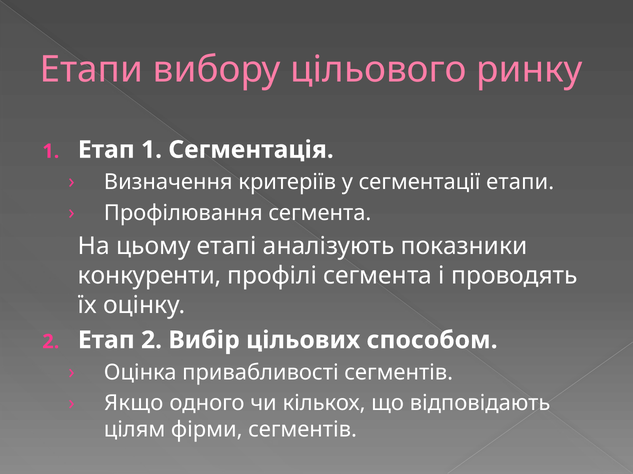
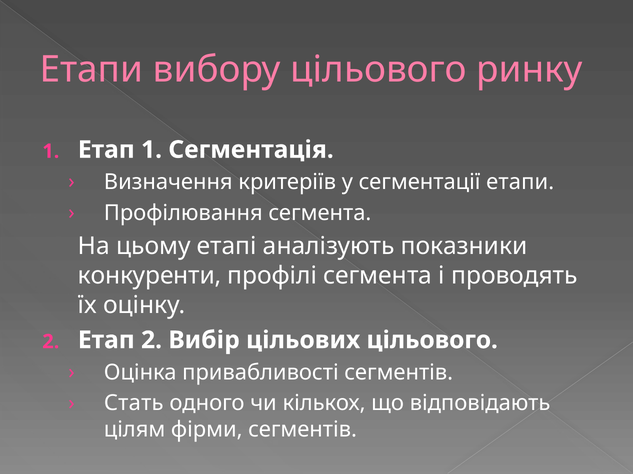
цільових способом: способом -> цільового (432, 341)
Якщо: Якщо -> Стать (134, 404)
